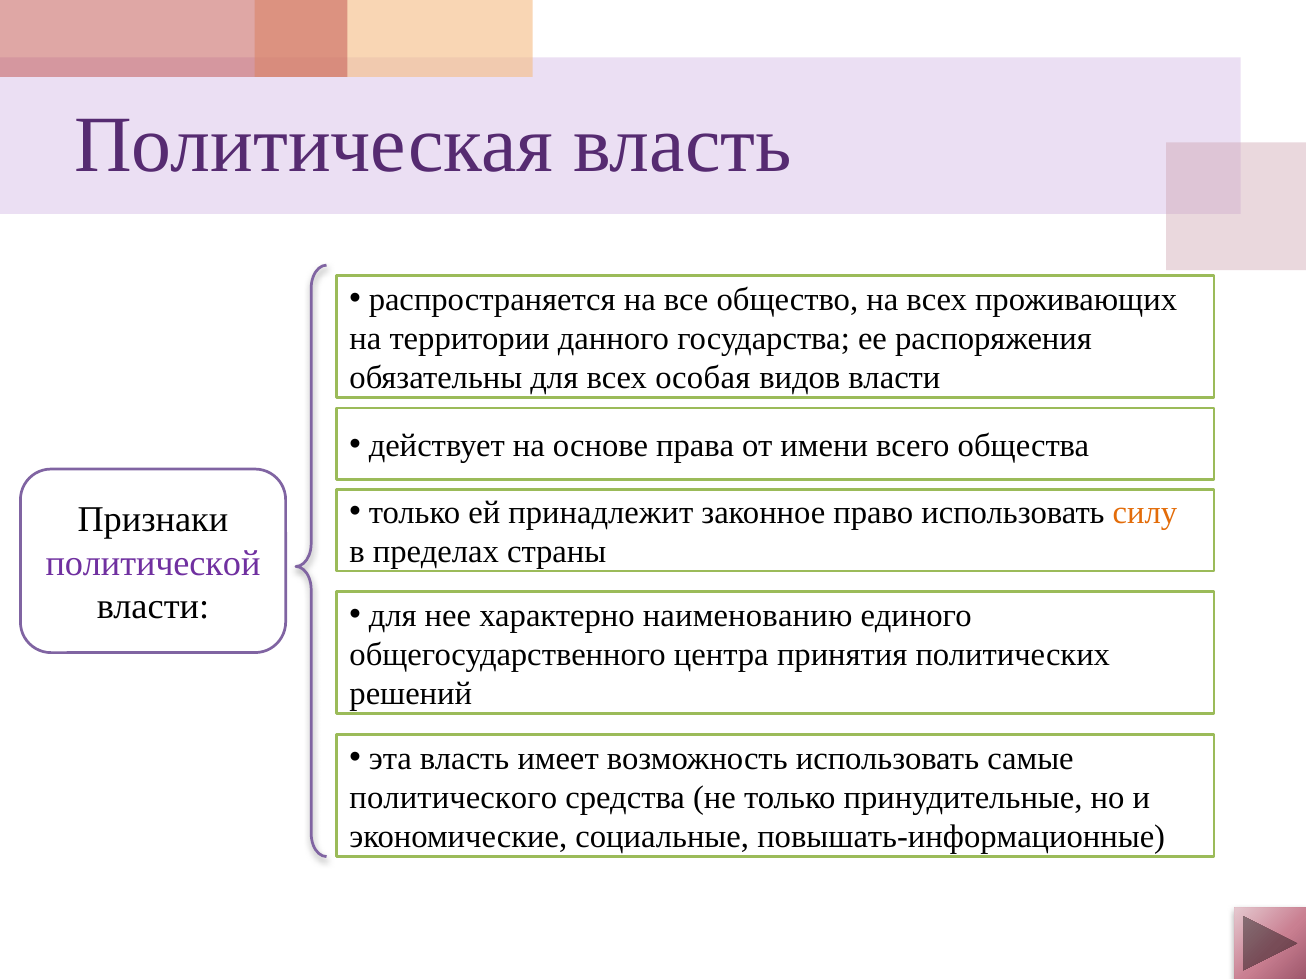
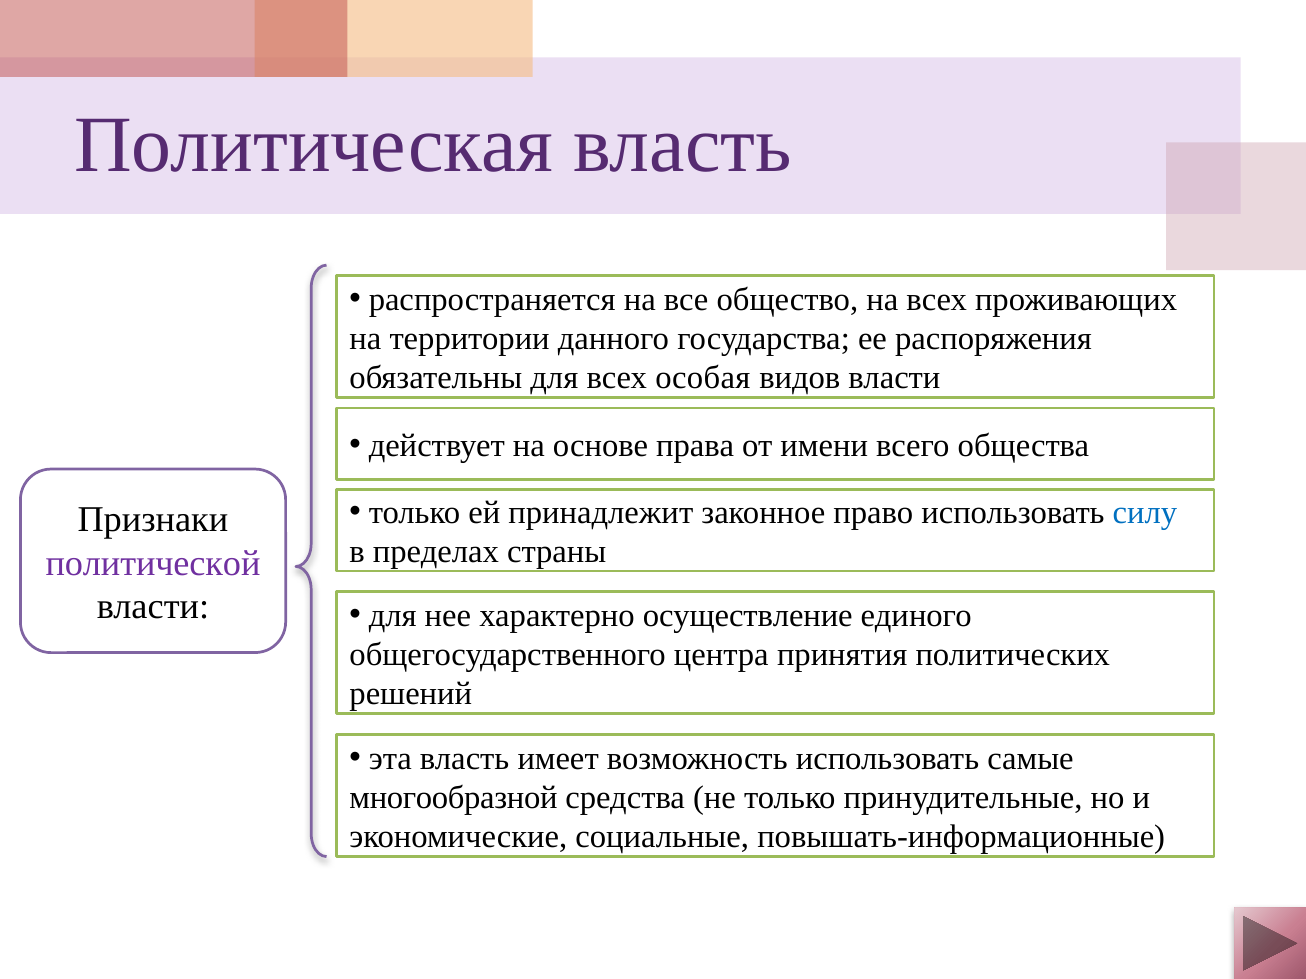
силу colour: orange -> blue (1145, 513)
наименованию: наименованию -> осуществление (748, 616)
политического: политического -> многообразной (454, 798)
